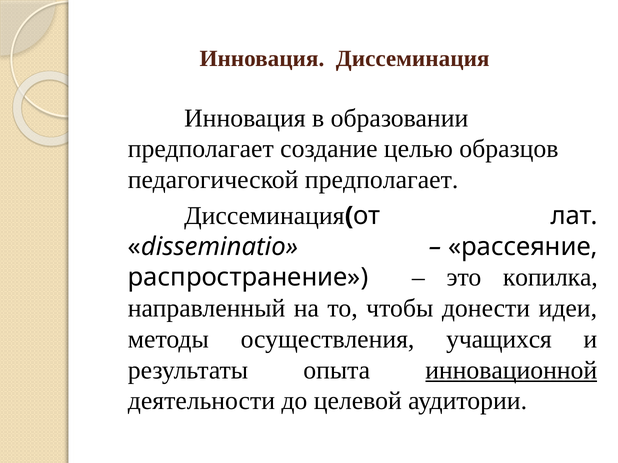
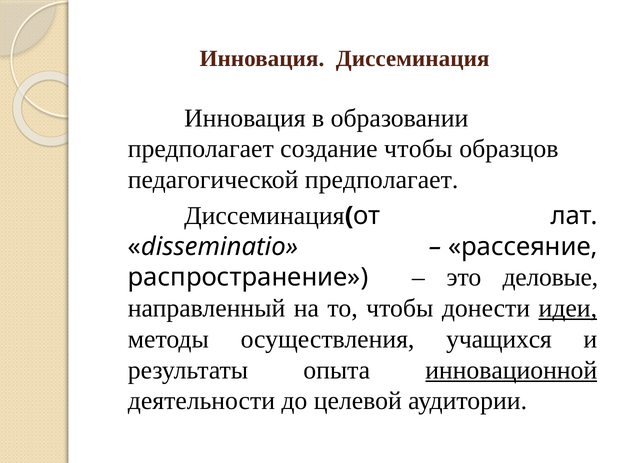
создание целью: целью -> чтобы (418, 149)
копилка: копилка -> деловые (550, 278)
идеи underline: none -> present (568, 309)
